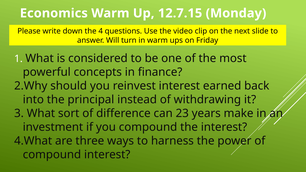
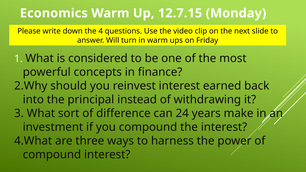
23: 23 -> 24 (182, 113)
